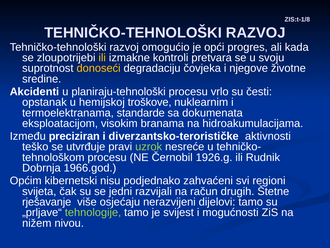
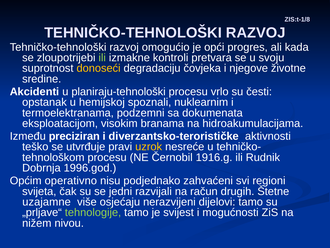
ili colour: yellow -> light green (102, 58)
troškove: troškove -> spoznali (150, 102)
standarde: standarde -> podzemni (141, 113)
uzrok colour: light green -> yellow (149, 147)
1926.g: 1926.g -> 1916.g (214, 157)
1966.god: 1966.god -> 1996.god (90, 168)
kibernetski: kibernetski -> operativno (71, 180)
rješavanje: rješavanje -> uzajamne (47, 202)
